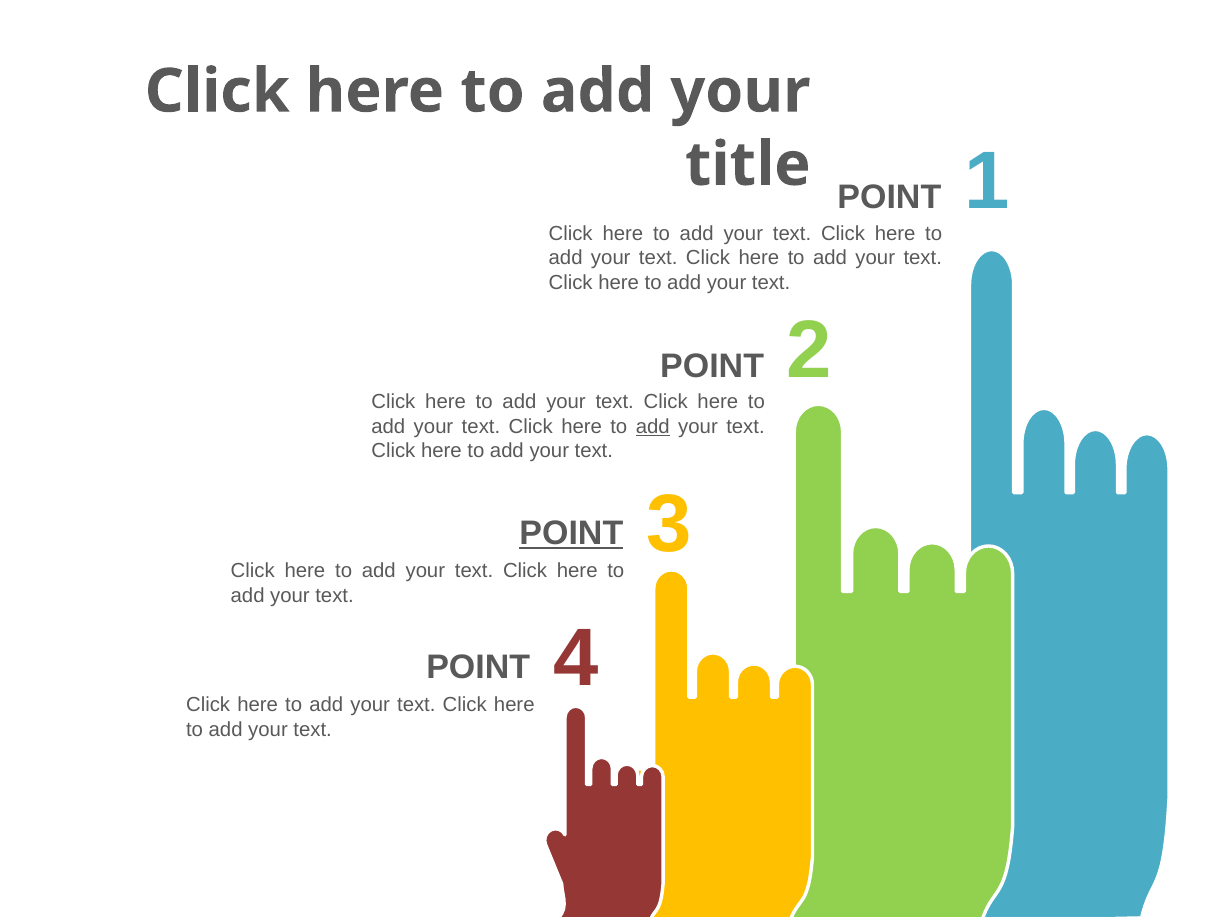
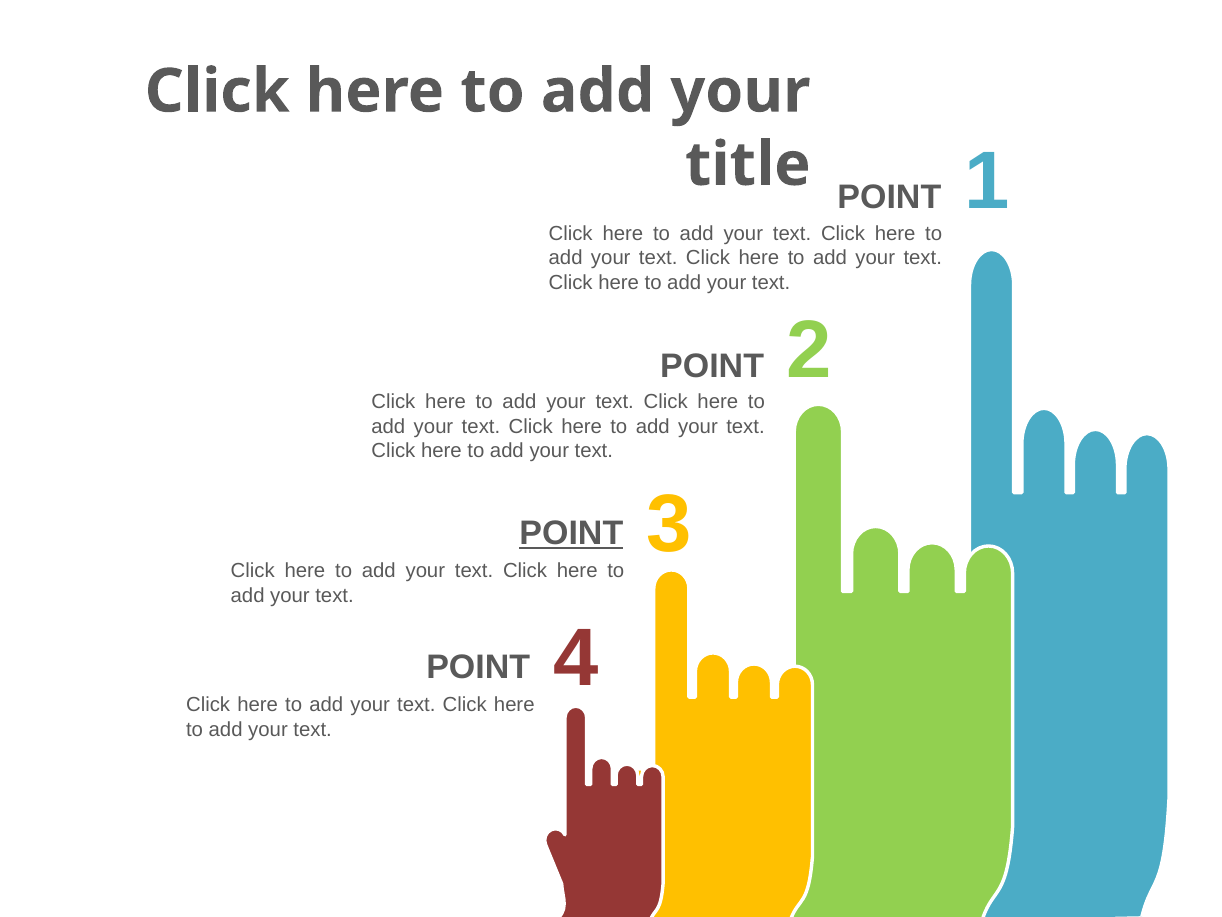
add underline: present -> none (653, 426)
